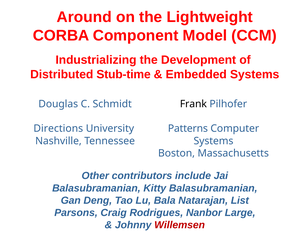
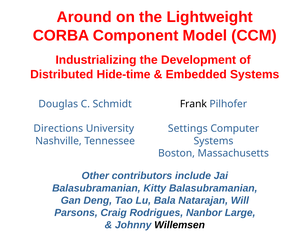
Stub-time: Stub-time -> Hide-time (124, 74)
Patterns: Patterns -> Settings (188, 129)
List: List -> Will (240, 200)
Willemsen colour: red -> black (180, 225)
